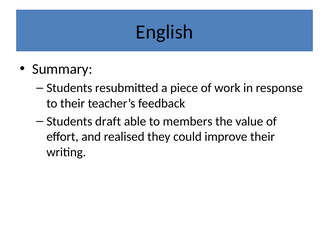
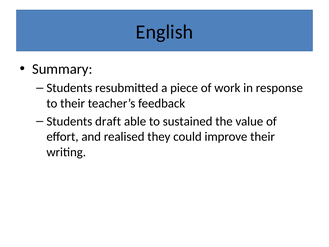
members: members -> sustained (188, 121)
